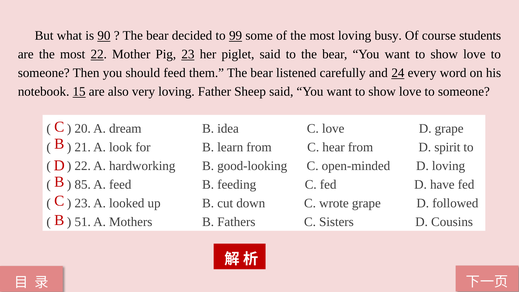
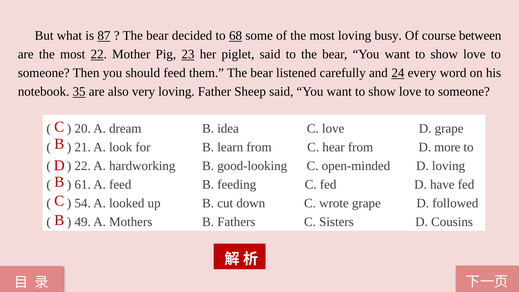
90: 90 -> 87 (104, 35)
99: 99 -> 68 (236, 35)
students: students -> between (480, 35)
15: 15 -> 35 (79, 92)
spirit: spirit -> more (447, 147)
85: 85 -> 61 (83, 185)
23: 23 -> 54 (83, 203)
51: 51 -> 49 (83, 222)
